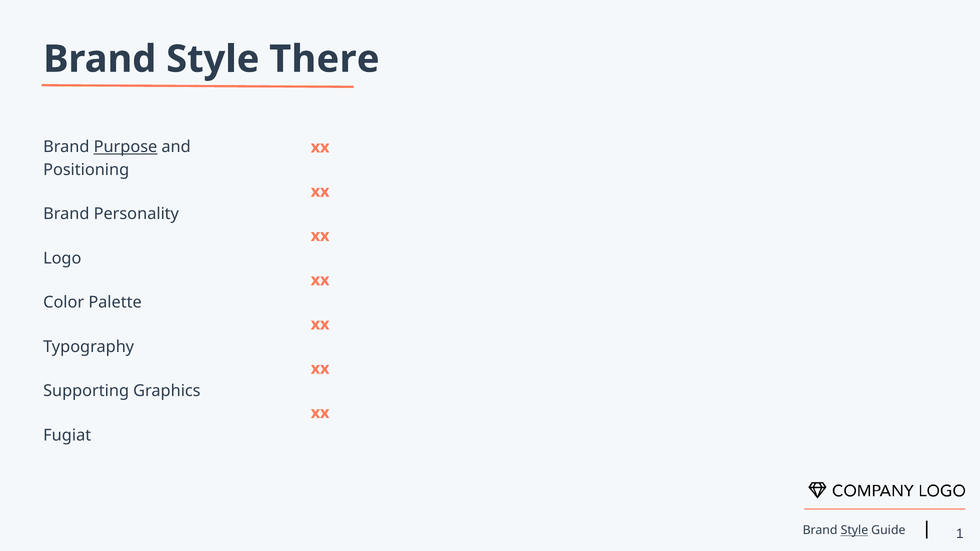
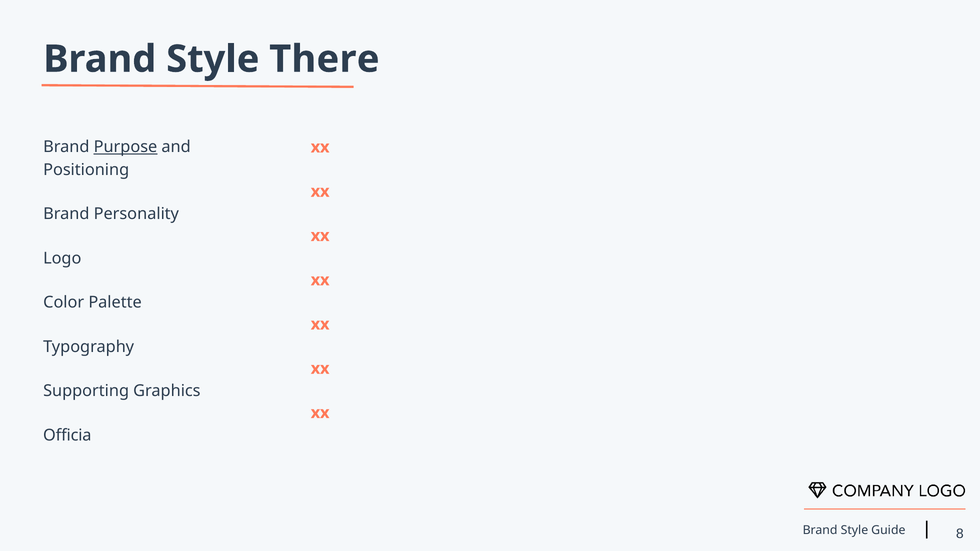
Fugiat: Fugiat -> Officia (67, 435)
Style underline: present -> none (854, 531)
1: 1 -> 8 (960, 534)
